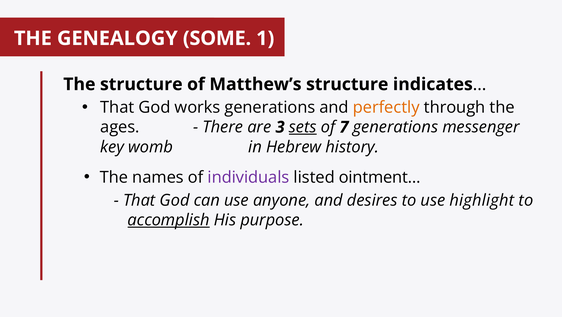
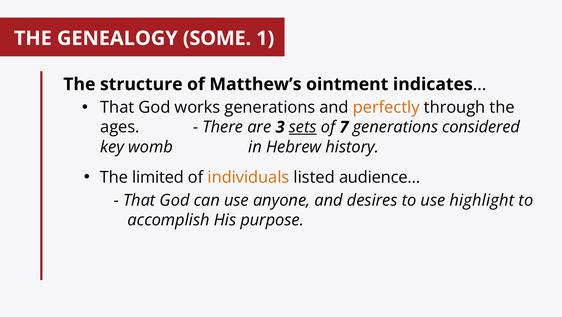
Matthew’s structure: structure -> ointment (347, 84)
messenger: messenger -> considered (481, 127)
names: names -> limited (158, 177)
individuals colour: purple -> orange (248, 177)
ointment…: ointment… -> audience… (380, 177)
accomplish underline: present -> none (169, 220)
